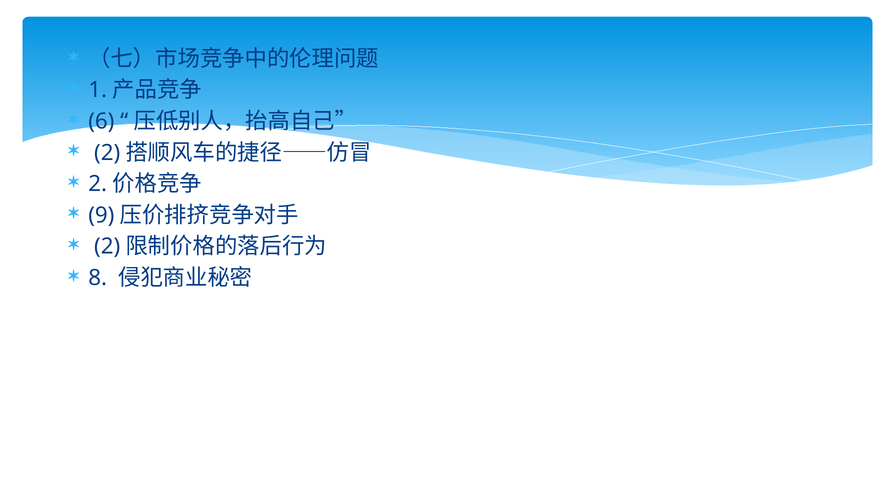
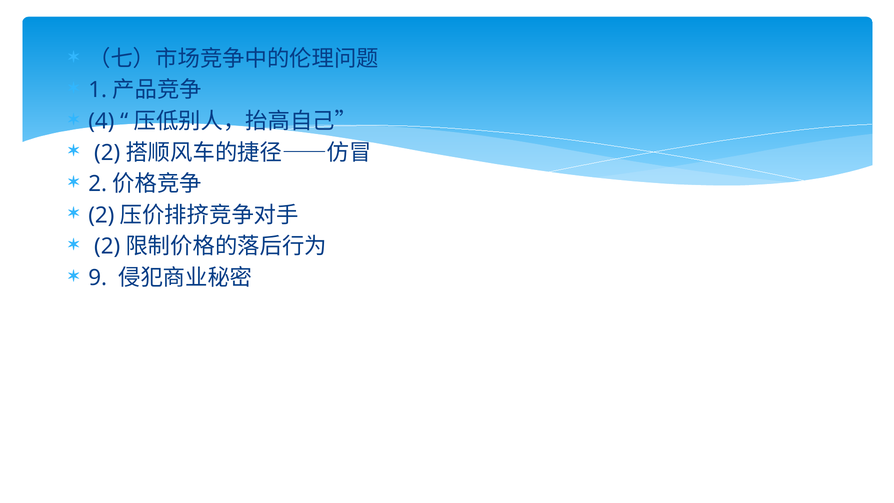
6: 6 -> 4 (101, 121)
9: 9 -> 2 (101, 215)
8: 8 -> 9 (98, 278)
